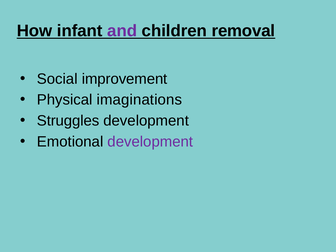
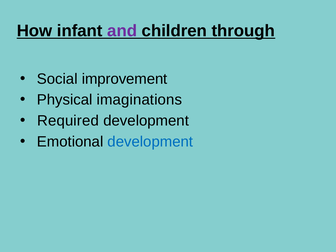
removal: removal -> through (243, 31)
Struggles: Struggles -> Required (68, 121)
development colour: purple -> blue (150, 142)
